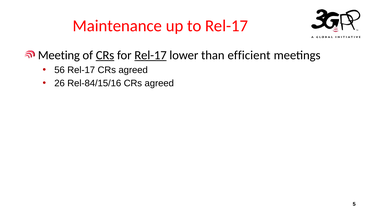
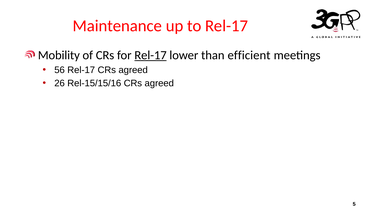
Meeting: Meeting -> Mobility (59, 55)
CRs underline: present -> none (105, 55)
Rel-84/15/16: Rel-84/15/16 -> Rel-15/15/16 (94, 83)
